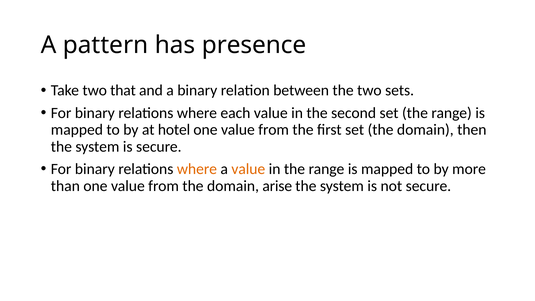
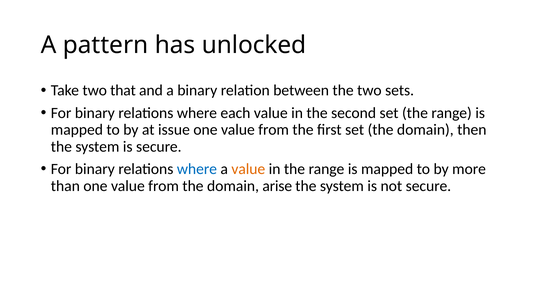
presence: presence -> unlocked (254, 45)
hotel: hotel -> issue (174, 130)
where colour: orange -> blue (197, 169)
